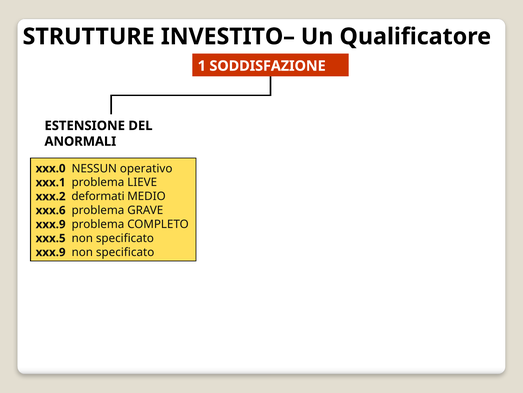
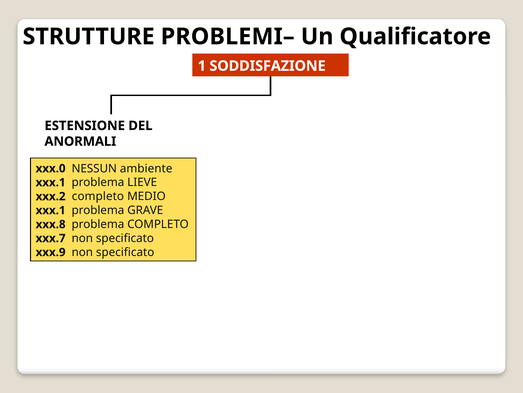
INVESTITO–: INVESTITO– -> PROBLEMI– (228, 36)
operativo: operativo -> ambiente (146, 168)
xxx.2 deformati: deformati -> completo (98, 196)
xxx.6: xxx.6 -> xxx.1 (51, 210)
xxx.9: xxx.9 -> xxx.8 (51, 224)
xxx.5: xxx.5 -> xxx.7 (51, 238)
